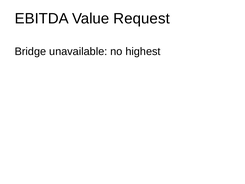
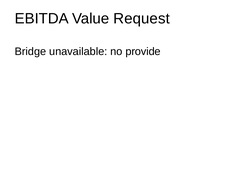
highest: highest -> provide (143, 51)
